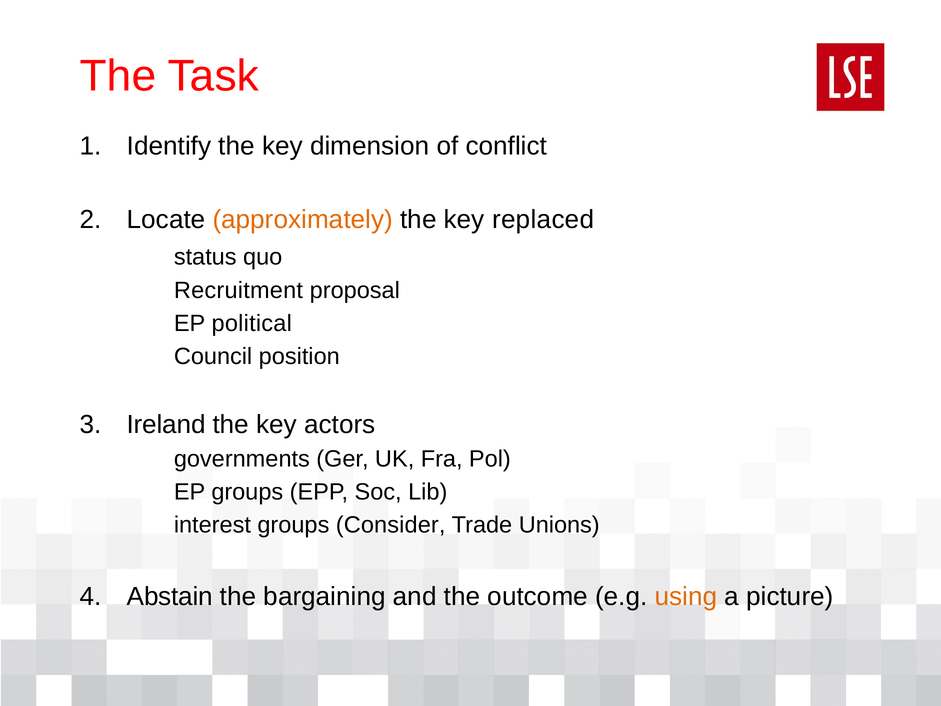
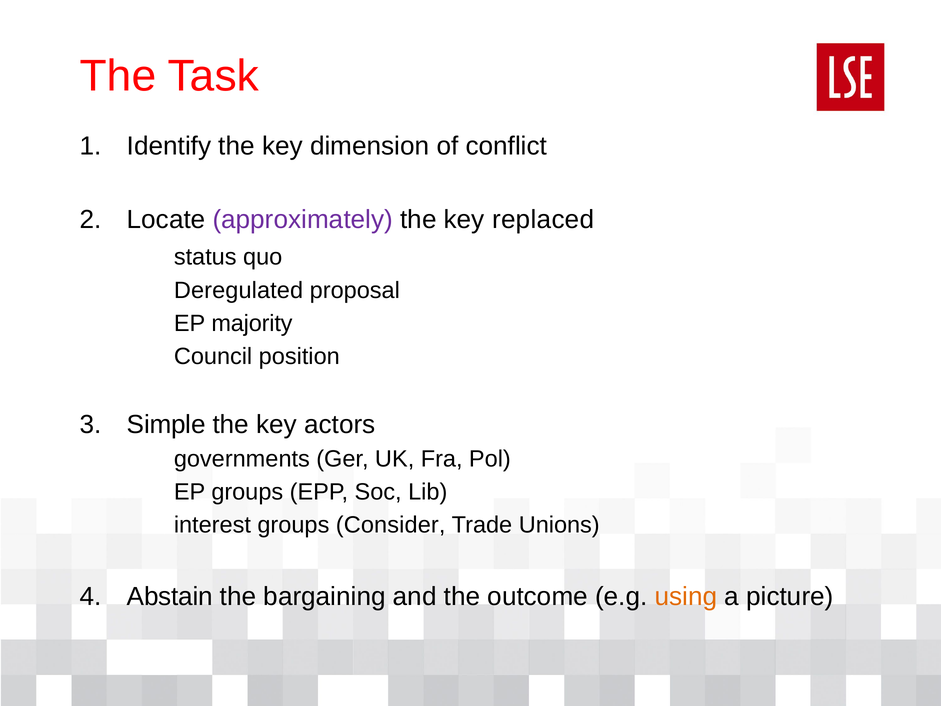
approximately colour: orange -> purple (303, 220)
Recruitment: Recruitment -> Deregulated (239, 290)
political: political -> majority (252, 323)
Ireland: Ireland -> Simple (166, 425)
